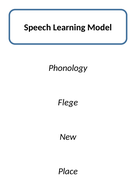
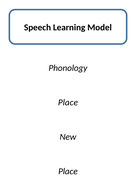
Flege: Flege -> Place (68, 103)
